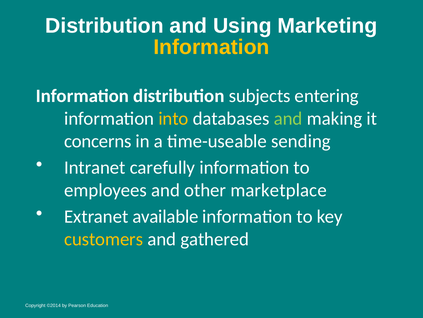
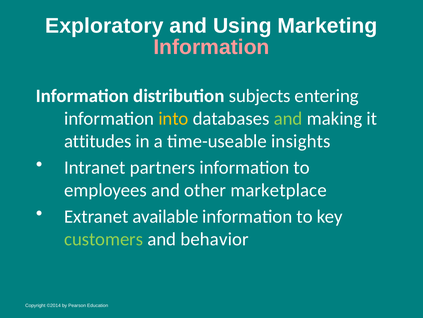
Distribution: Distribution -> Exploratory (104, 26)
Information colour: yellow -> pink (211, 47)
concerns: concerns -> attitudes (98, 141)
sending: sending -> insights (301, 141)
carefully: carefully -> partners (162, 167)
customers colour: yellow -> light green (104, 239)
gathered: gathered -> behavior (215, 239)
